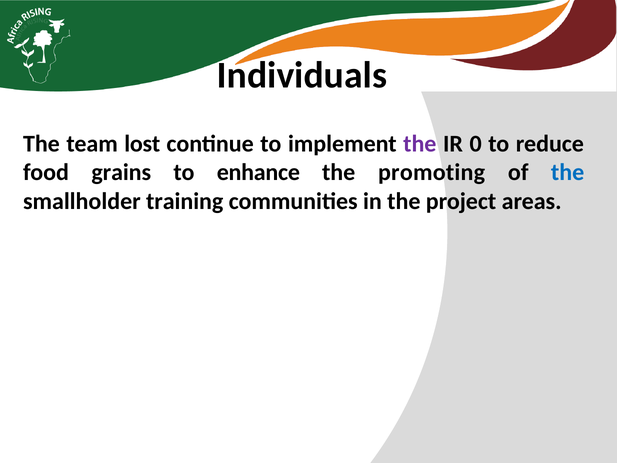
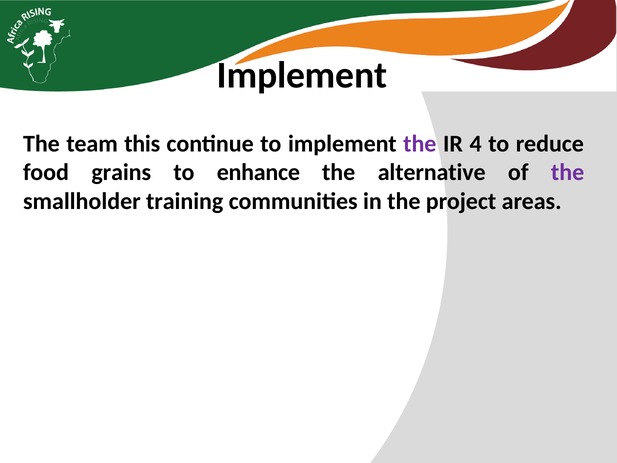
Individuals: Individuals -> Implement (302, 75)
lost: lost -> this (142, 144)
0: 0 -> 4 (476, 144)
promoting: promoting -> alternative (432, 172)
the colour: blue -> purple (568, 172)
